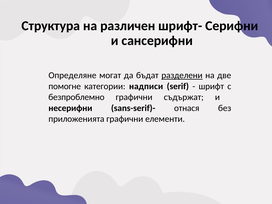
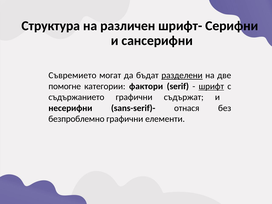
Определяне: Определяне -> Съвремието (72, 75)
надписи: надписи -> фактори (146, 86)
шрифт underline: none -> present (211, 86)
безпроблемно: безпроблемно -> съдържанието (76, 97)
приложенията: приложенията -> безпроблемно (76, 119)
